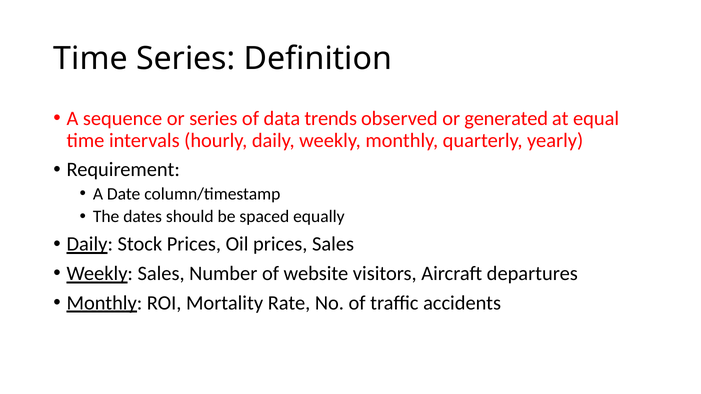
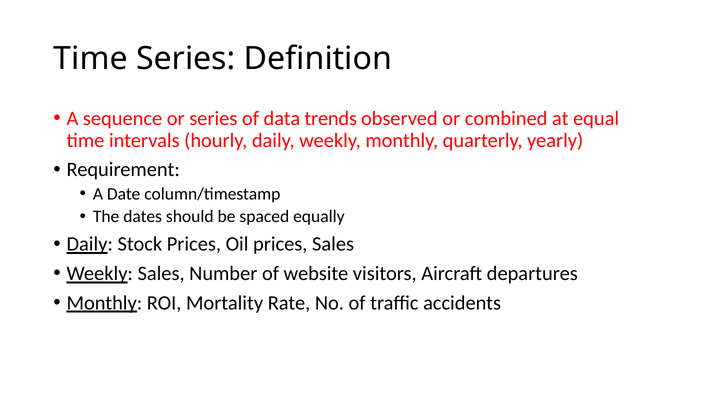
generated: generated -> combined (506, 118)
